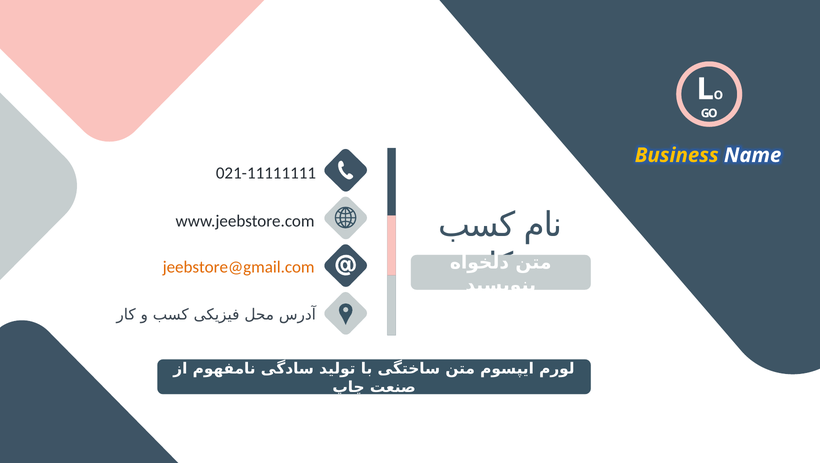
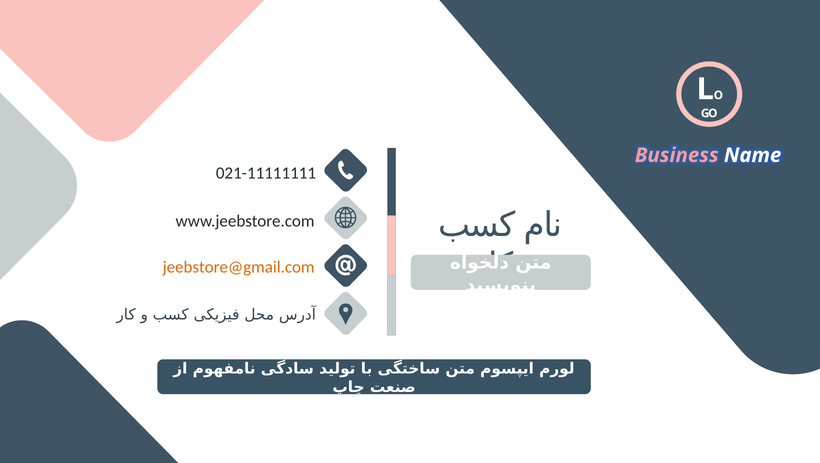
Business colour: yellow -> pink (677, 155)
